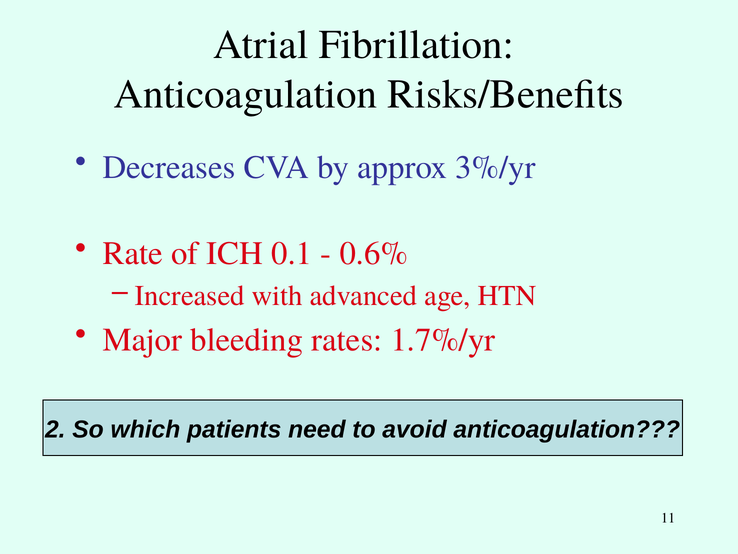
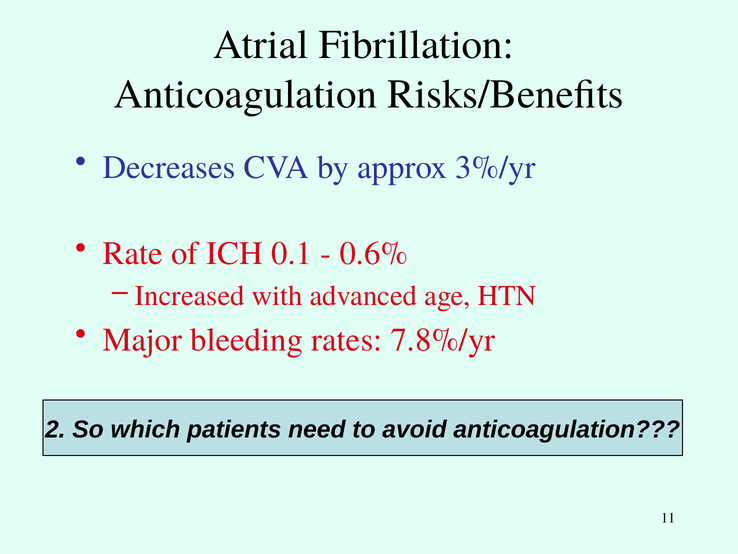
1.7%/yr: 1.7%/yr -> 7.8%/yr (443, 339)
